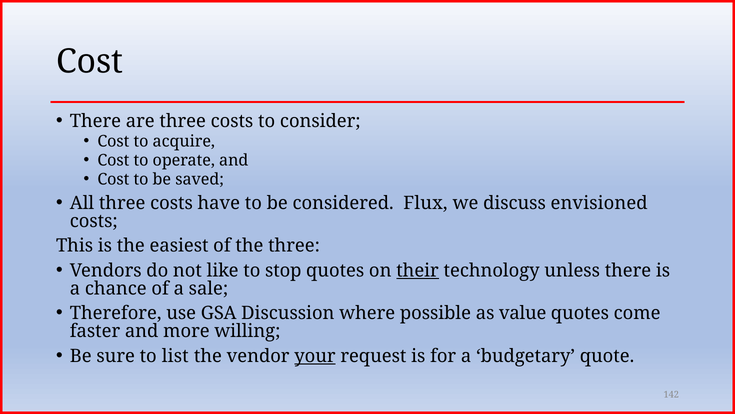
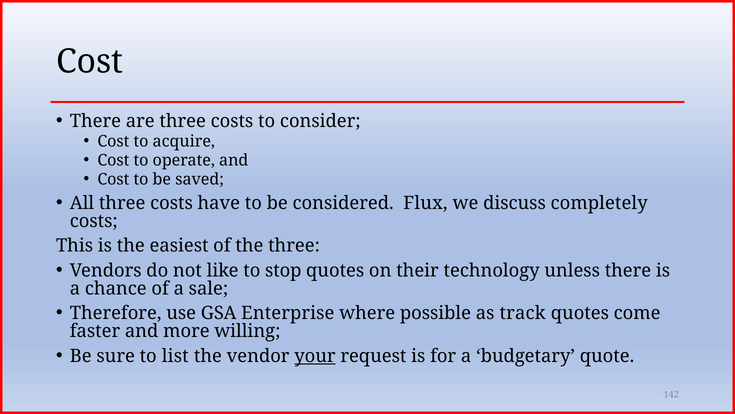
envisioned: envisioned -> completely (599, 203)
their underline: present -> none (418, 270)
Discussion: Discussion -> Enterprise (288, 313)
value: value -> track (523, 313)
